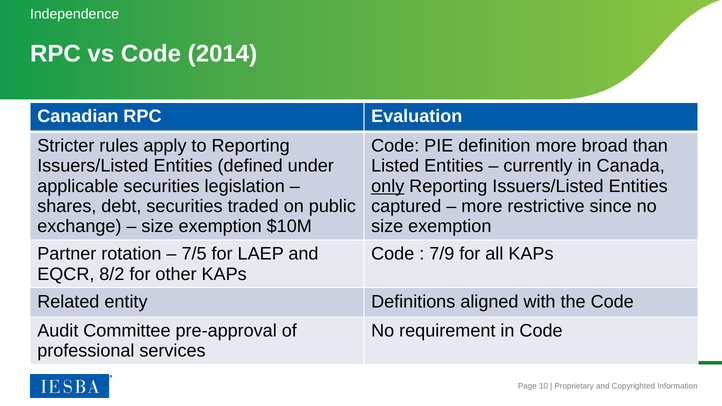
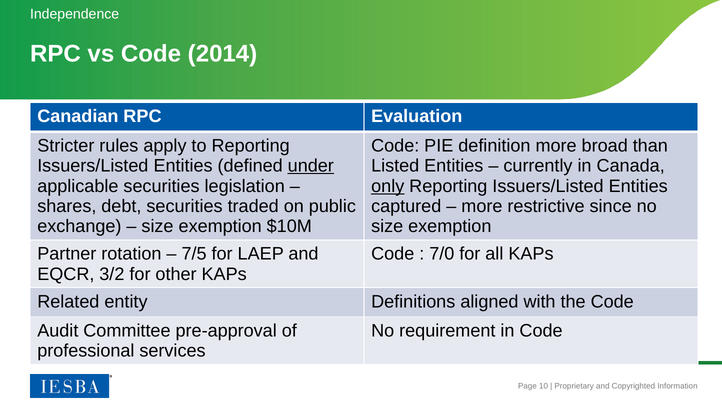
under underline: none -> present (311, 166)
7/9: 7/9 -> 7/0 (442, 254)
8/2: 8/2 -> 3/2 (112, 274)
